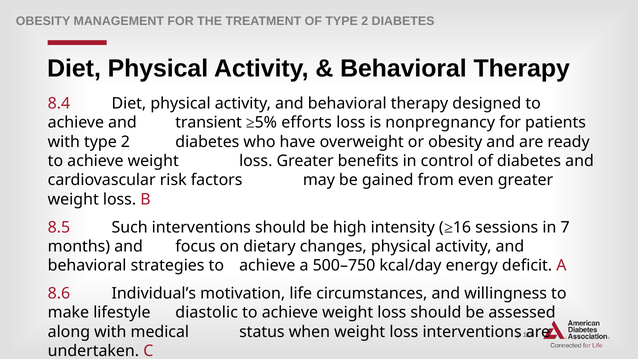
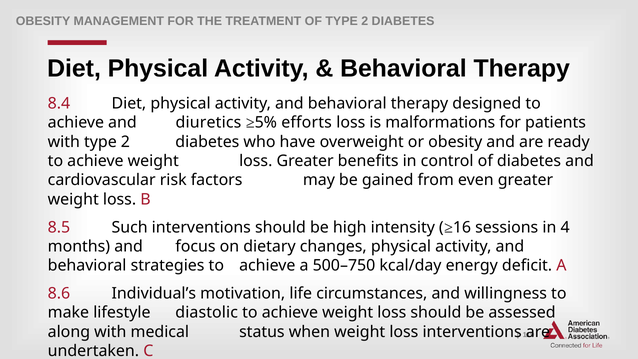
transient: transient -> diuretics (208, 123)
nonpregnancy: nonpregnancy -> malformations (440, 123)
7: 7 -> 4 (565, 227)
